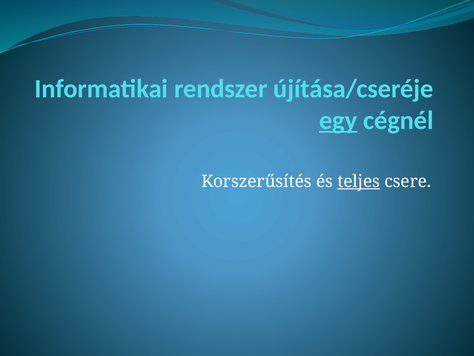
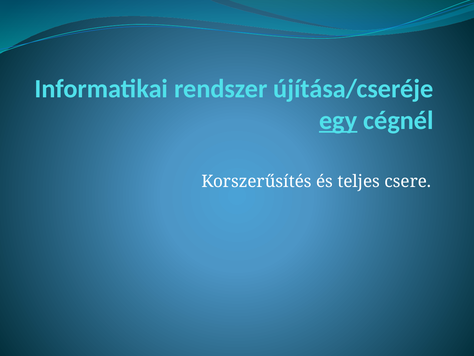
teljes underline: present -> none (359, 181)
